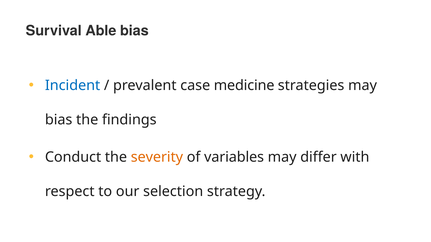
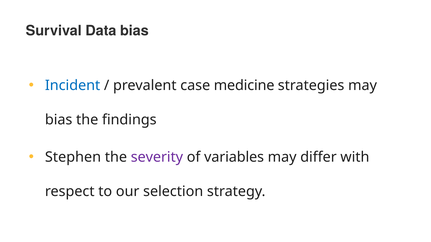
Able: Able -> Data (101, 31)
Conduct: Conduct -> Stephen (73, 157)
severity colour: orange -> purple (157, 157)
